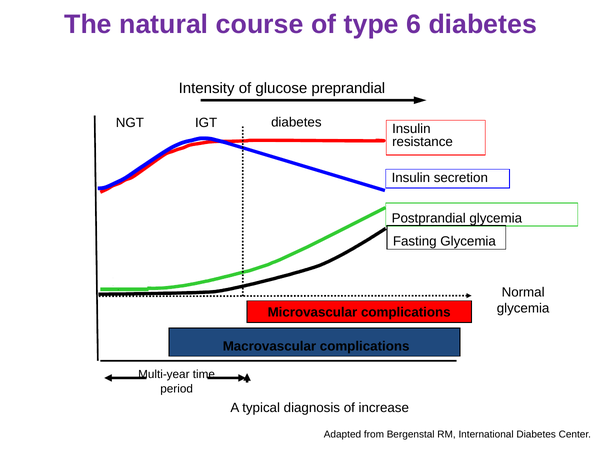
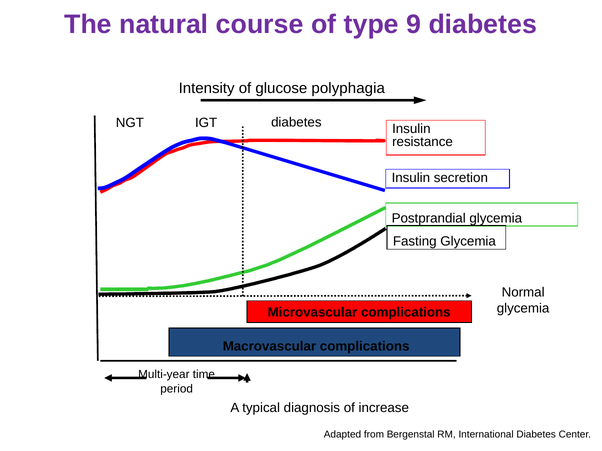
6: 6 -> 9 (414, 24)
preprandial: preprandial -> polyphagia (348, 88)
